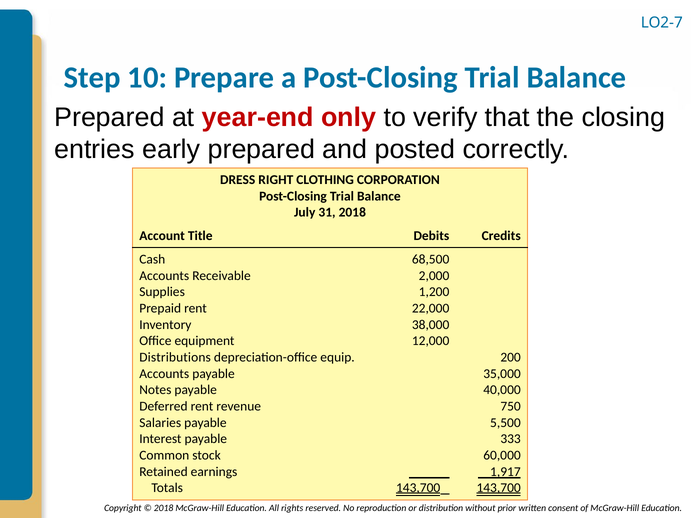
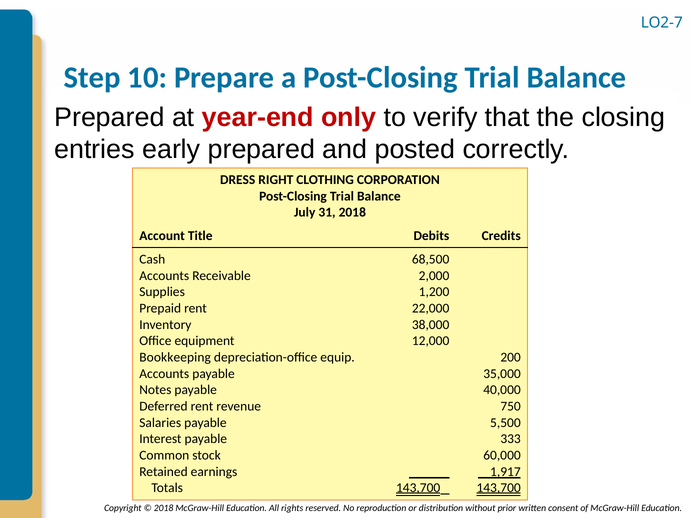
Distributions: Distributions -> Bookkeeping (175, 357)
